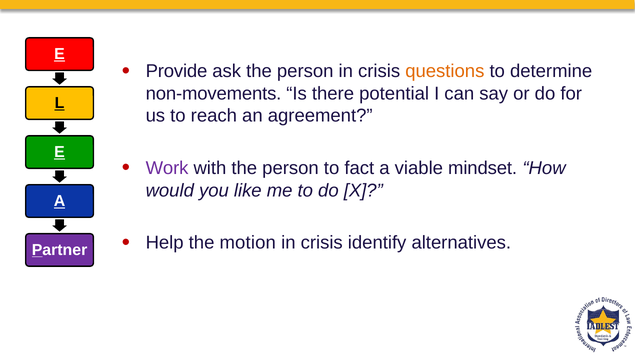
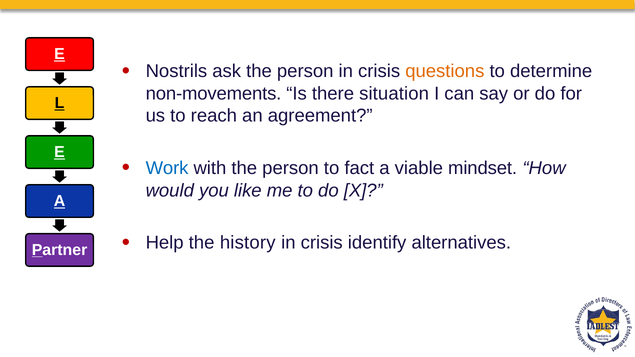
Provide: Provide -> Nostrils (176, 71)
potential: potential -> situation (394, 94)
Work colour: purple -> blue (167, 168)
motion: motion -> history (248, 243)
